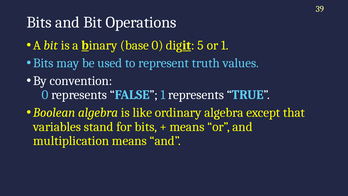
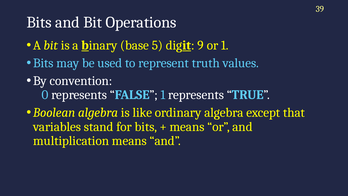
base 0: 0 -> 5 (157, 45)
5: 5 -> 9 (201, 45)
